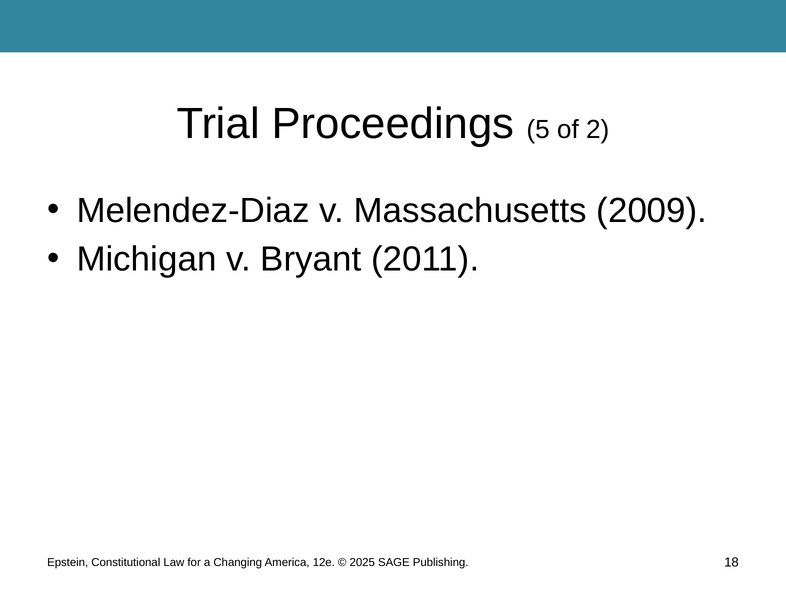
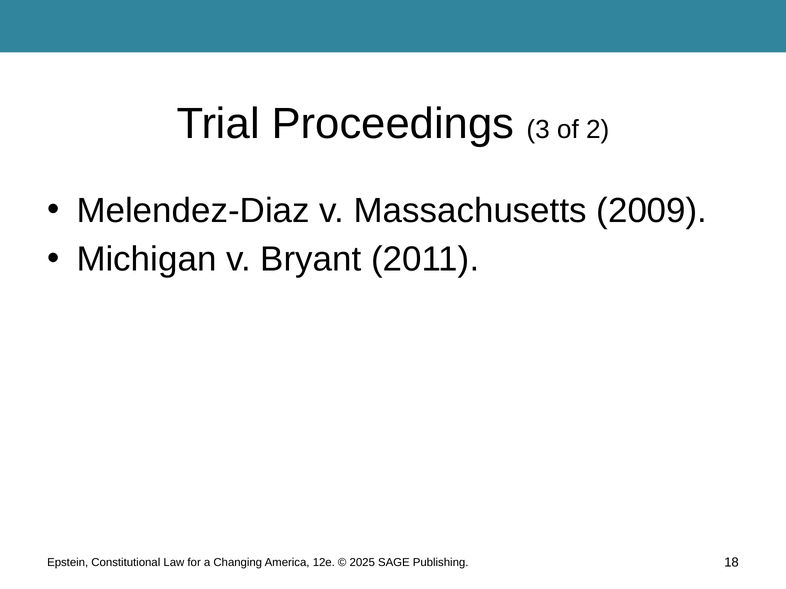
5: 5 -> 3 (538, 130)
